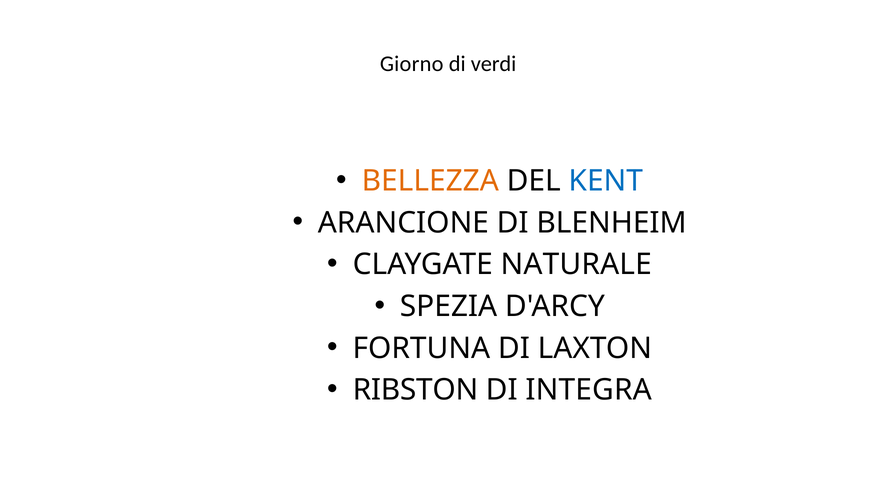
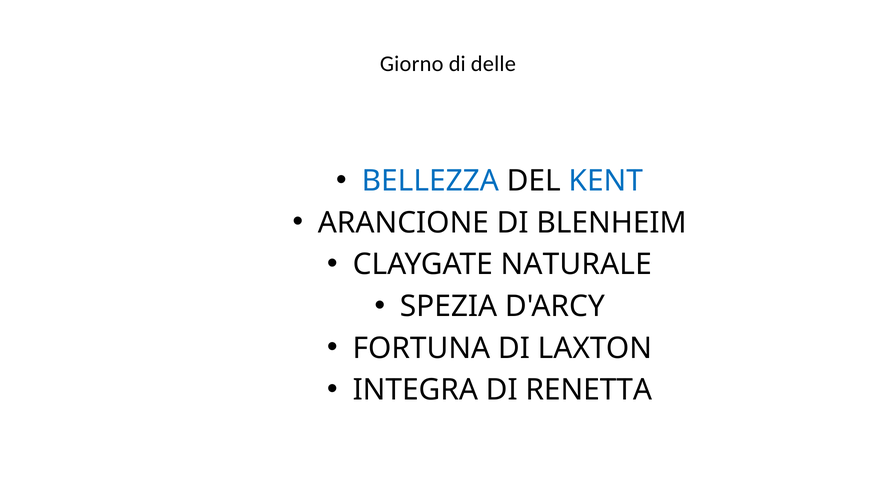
verdi: verdi -> delle (493, 64)
BELLEZZA colour: orange -> blue (430, 181)
RIBSTON: RIBSTON -> INTEGRA (415, 390)
INTEGRA: INTEGRA -> RENETTA (589, 390)
